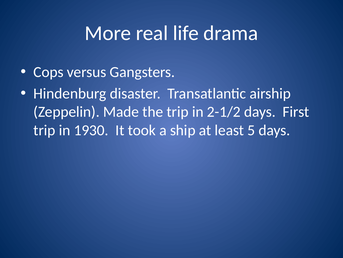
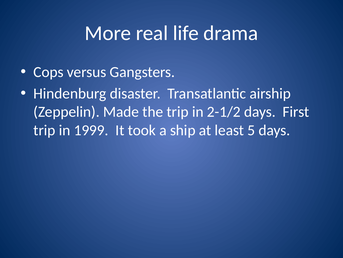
1930: 1930 -> 1999 (91, 130)
